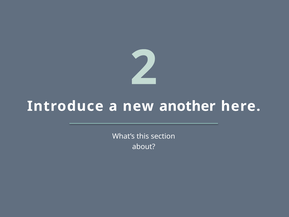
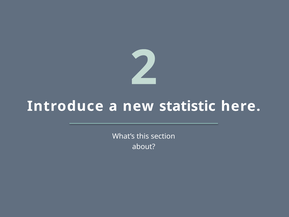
another: another -> statistic (187, 106)
